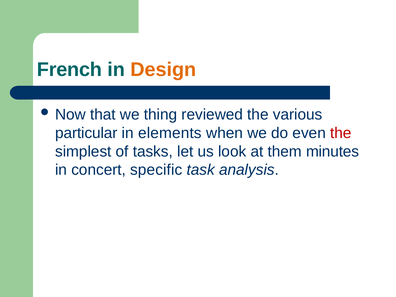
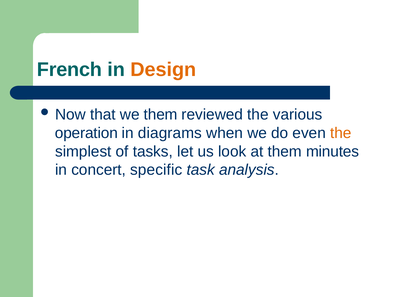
we thing: thing -> them (161, 115)
particular: particular -> operation (86, 133)
elements: elements -> diagrams (170, 133)
the colour: red -> orange (341, 133)
